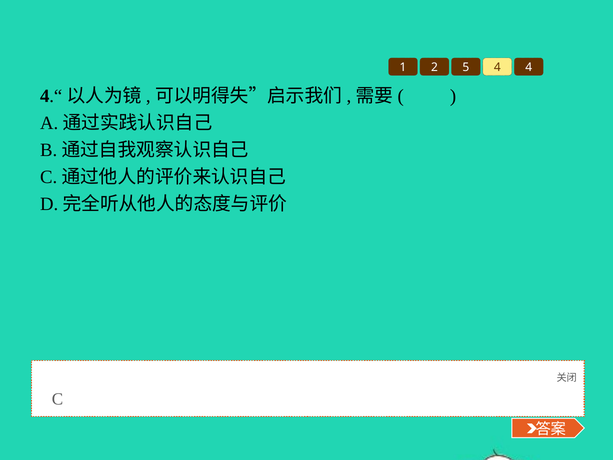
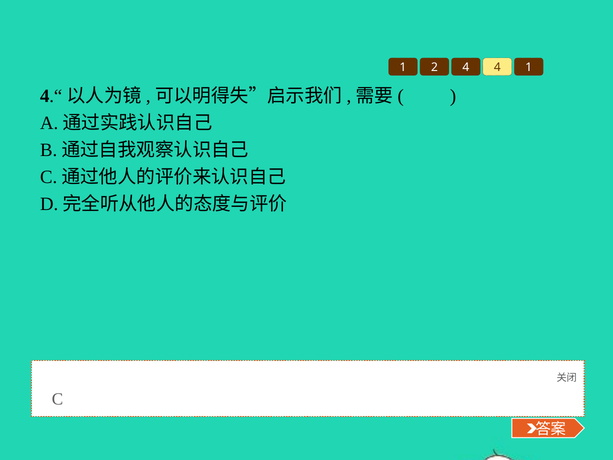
2 5: 5 -> 4 (466, 67)
4 4: 4 -> 1 (529, 67)
